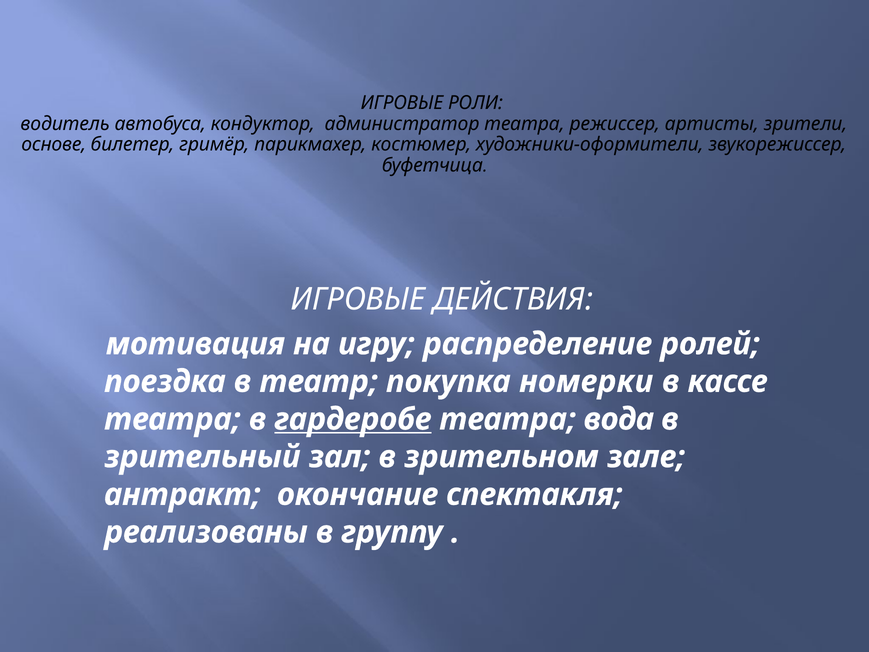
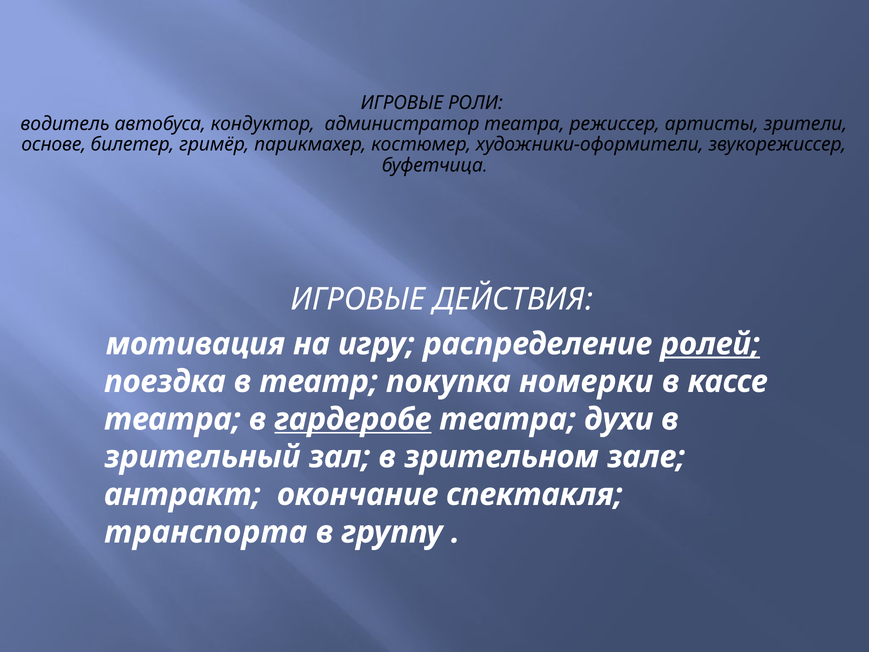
ролей underline: none -> present (710, 344)
вода: вода -> духи (619, 419)
реализованы: реализованы -> транспорта (206, 532)
